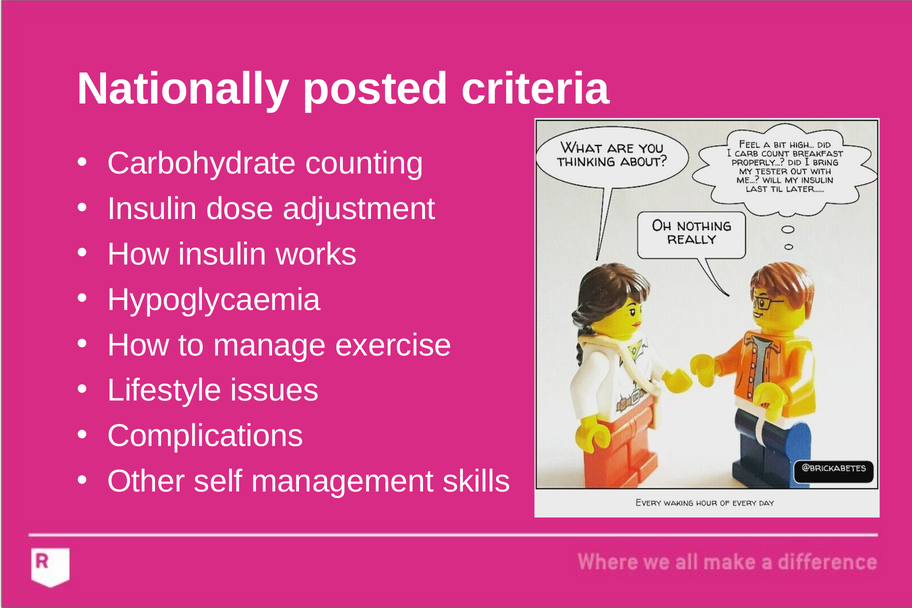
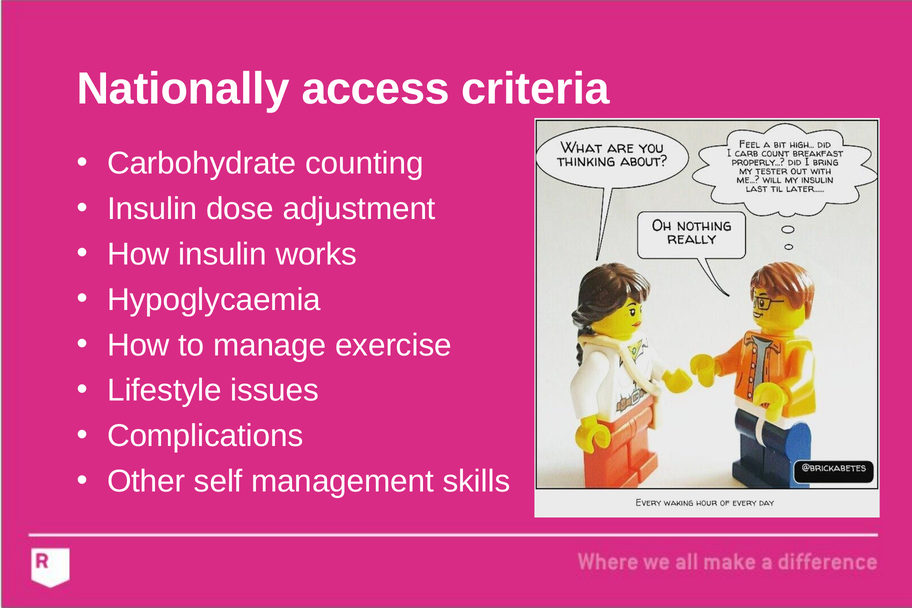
posted: posted -> access (376, 89)
